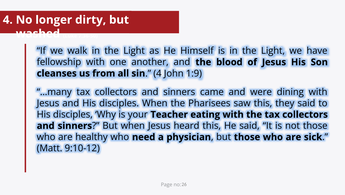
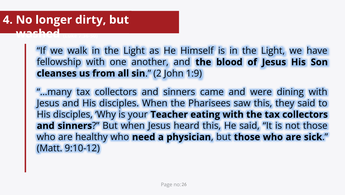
sin 4: 4 -> 2 (157, 73)
